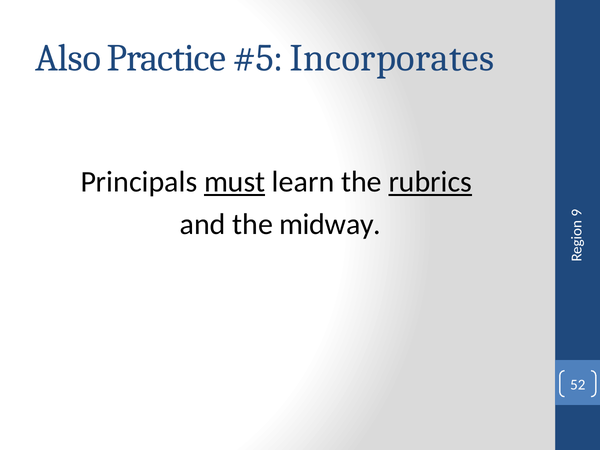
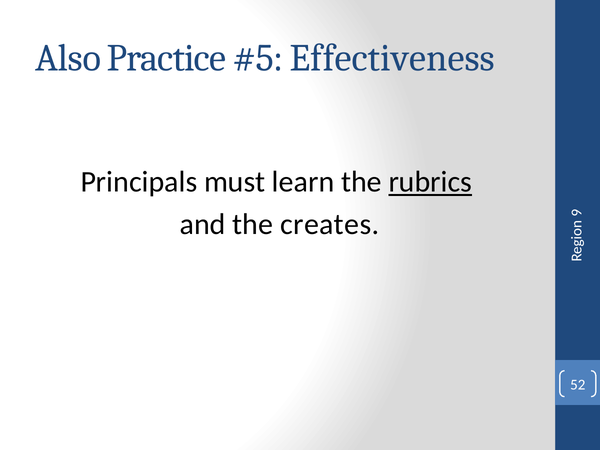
Incorporates: Incorporates -> Effectiveness (392, 58)
must underline: present -> none (235, 182)
midway: midway -> creates (330, 224)
